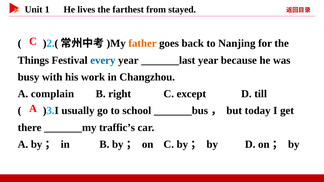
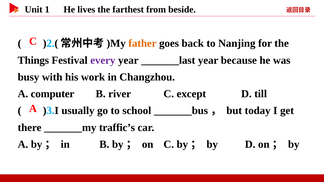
stayed: stayed -> beside (182, 10)
every colour: blue -> purple (103, 60)
complain: complain -> computer (53, 94)
right: right -> river (120, 94)
